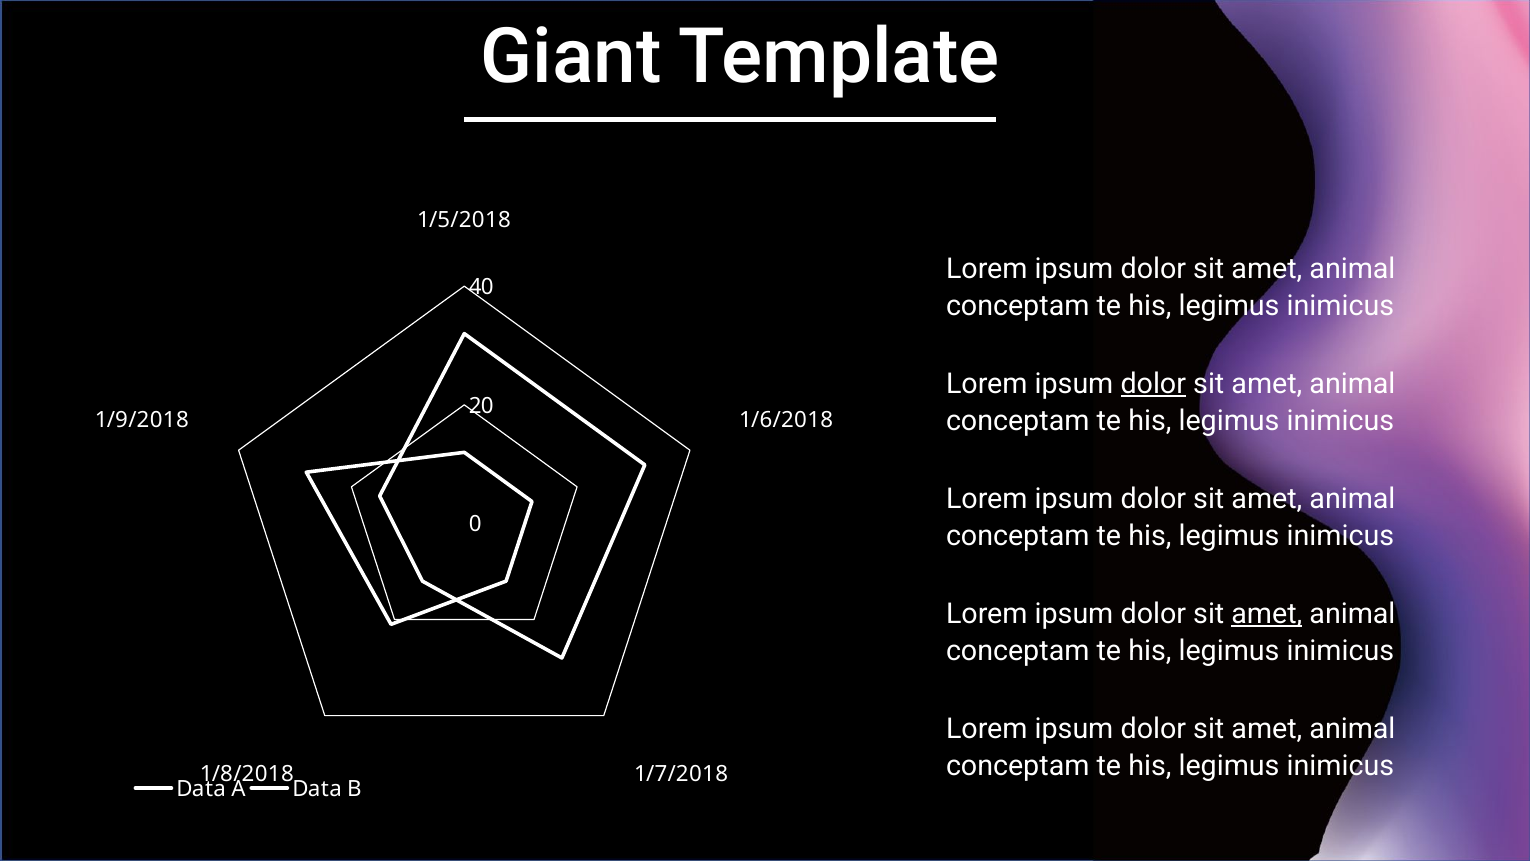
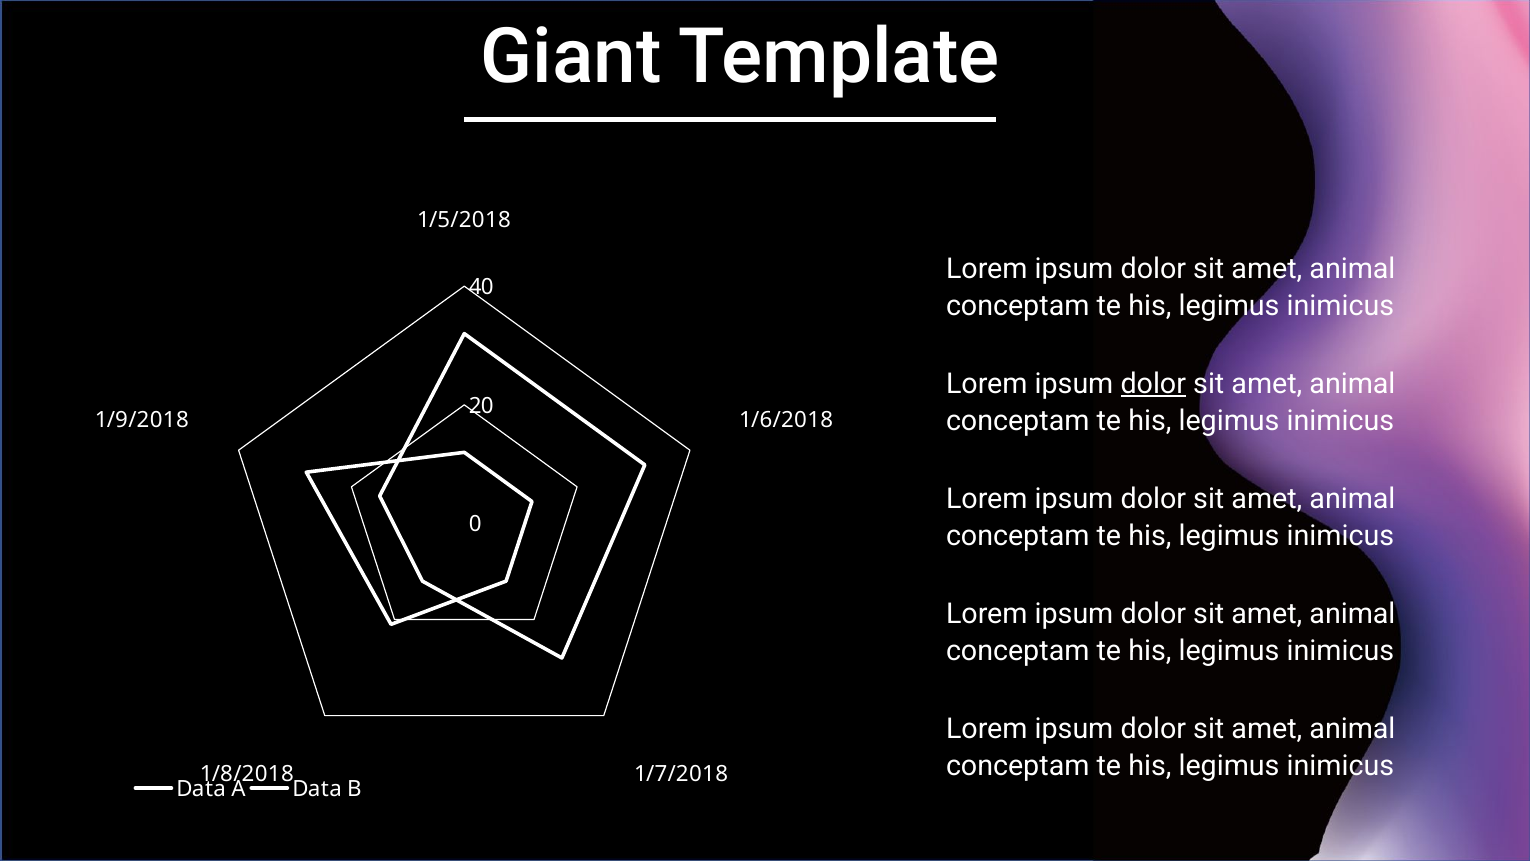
amet underline: present -> none (1267, 614)
